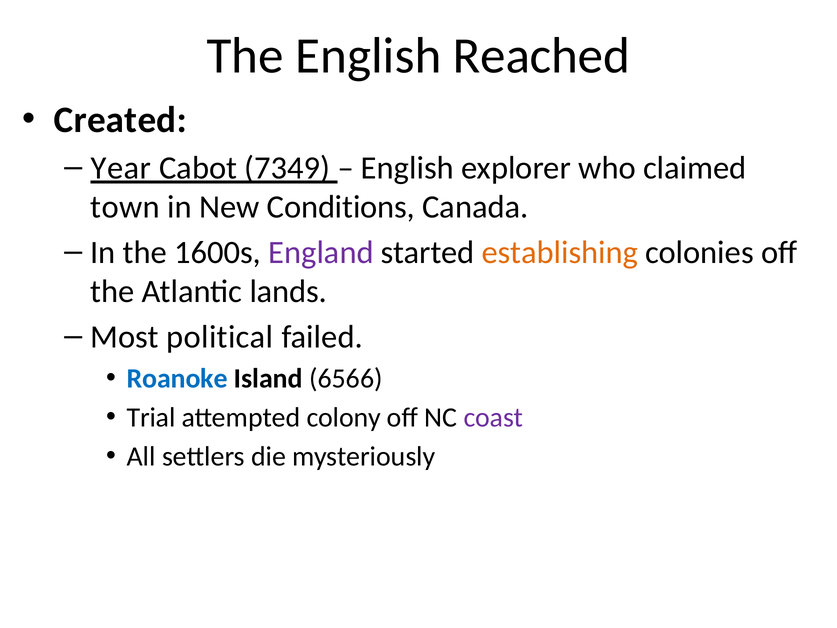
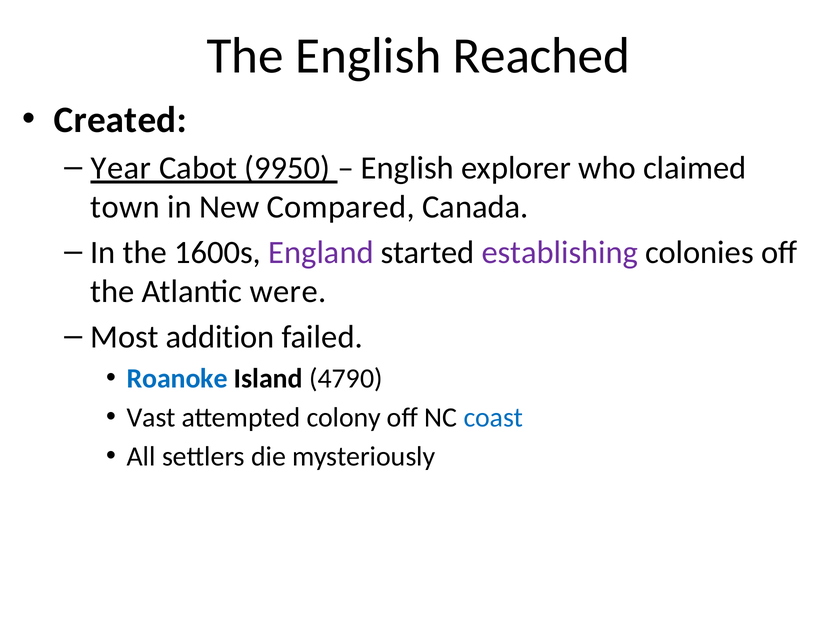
7349: 7349 -> 9950 (287, 168)
Conditions: Conditions -> Compared (341, 207)
establishing colour: orange -> purple (560, 252)
lands: lands -> were (288, 291)
political: political -> addition (220, 337)
6566: 6566 -> 4790 (346, 378)
Trial: Trial -> Vast (151, 417)
coast colour: purple -> blue (493, 417)
